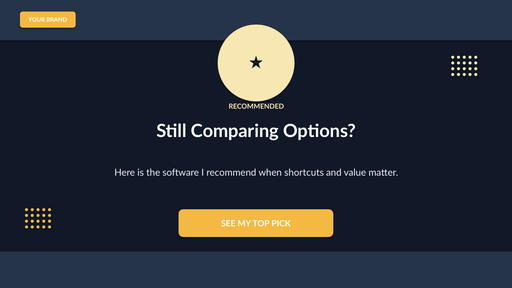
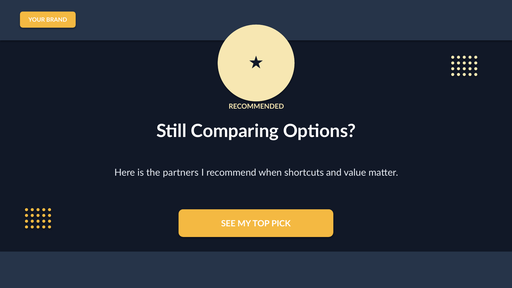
software: software -> partners (181, 173)
